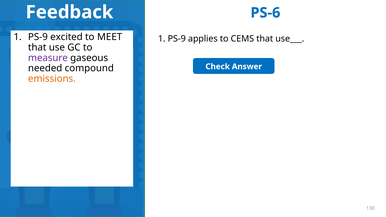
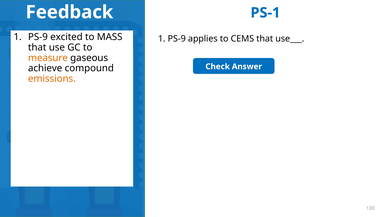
PS-6: PS-6 -> PS-1 (265, 13)
MEET: MEET -> MASS (110, 37)
measure colour: purple -> orange (48, 58)
needed: needed -> achieve (45, 68)
